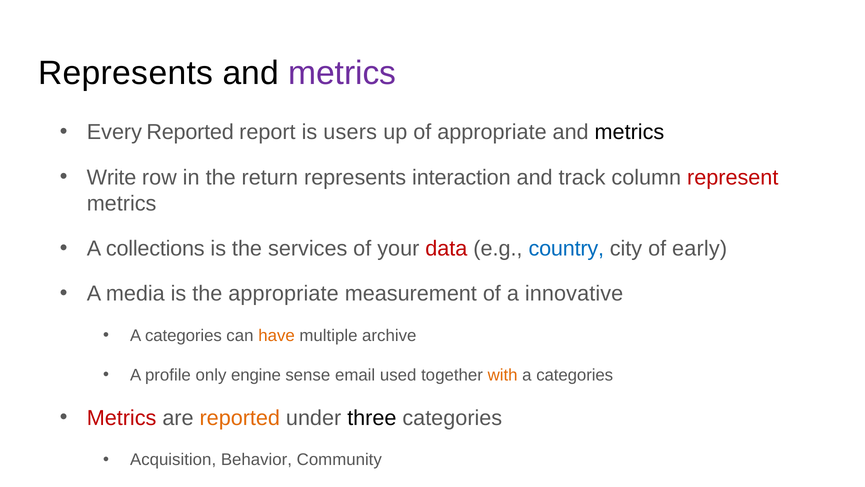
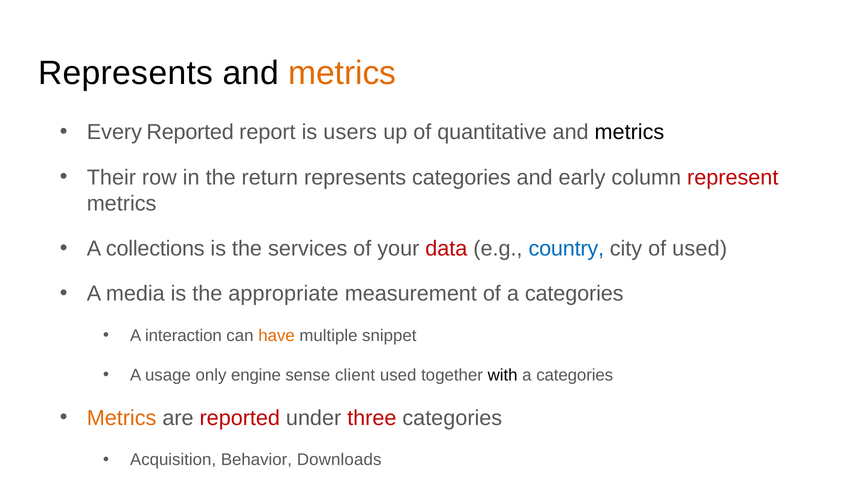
metrics colour: purple -> orange (342, 73)
of appropriate: appropriate -> quantitative (492, 132)
Write: Write -> Their (111, 177)
represents interaction: interaction -> categories (461, 177)
track: track -> early (582, 177)
of early: early -> used (700, 248)
of a innovative: innovative -> categories (574, 294)
categories: categories -> interaction (183, 336)
archive: archive -> snippet (389, 336)
profile: profile -> usage (168, 375)
email: email -> client (355, 375)
with colour: orange -> black (503, 375)
Metrics colour: red -> orange (122, 418)
reported colour: orange -> red (240, 418)
three colour: black -> red (372, 418)
Community: Community -> Downloads (339, 459)
